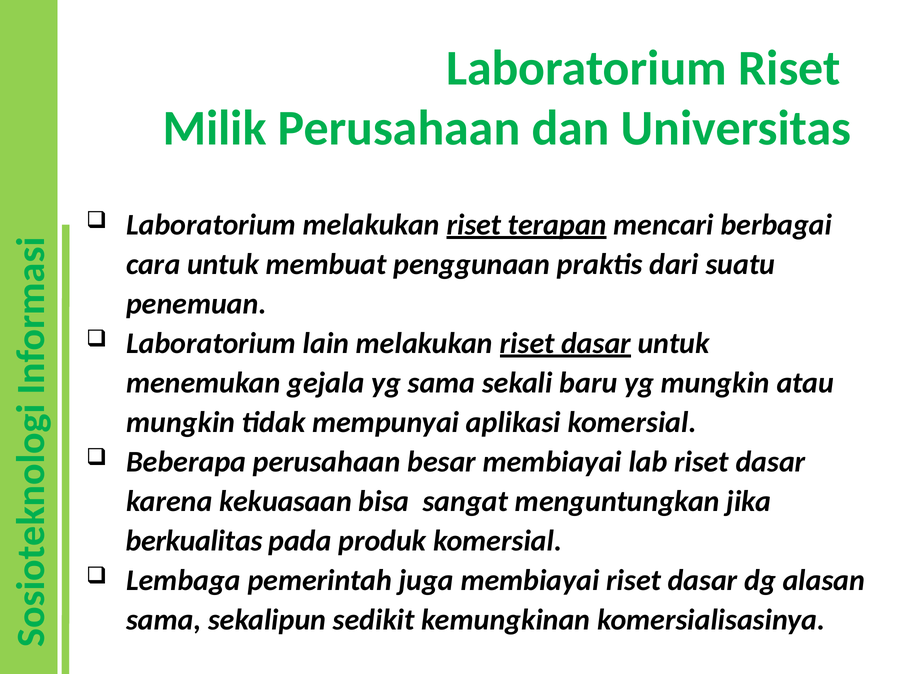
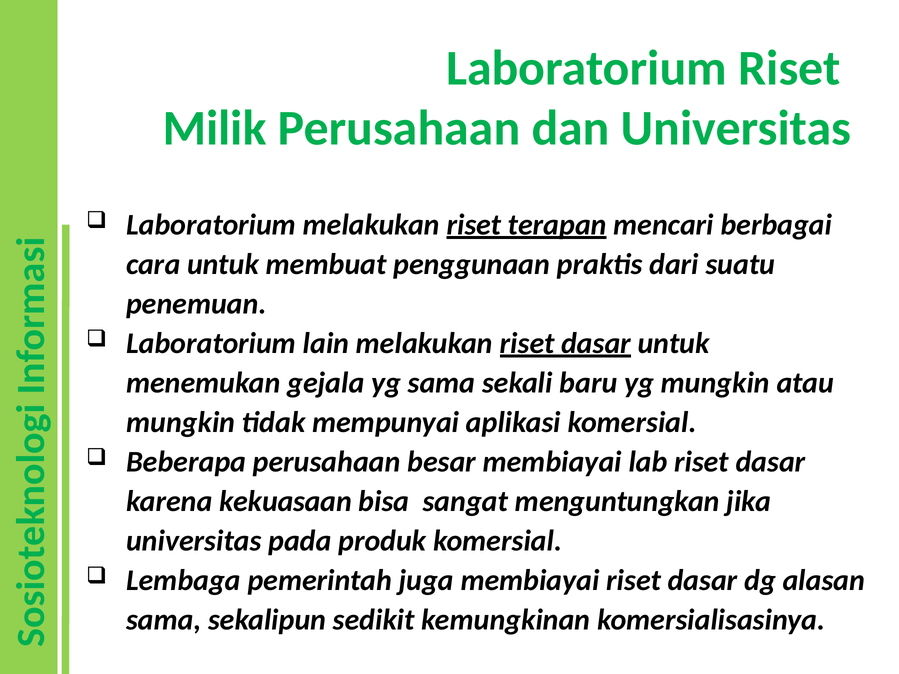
berkualitas: berkualitas -> universitas (194, 541)
